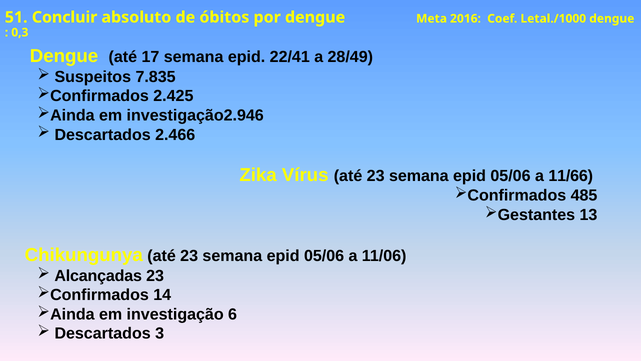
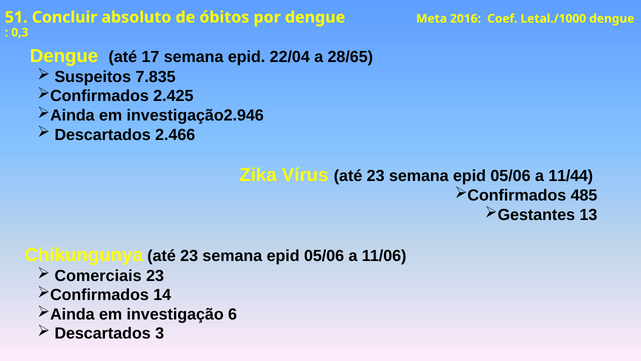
22/41: 22/41 -> 22/04 (290, 57)
28/49: 28/49 -> 28/65 (350, 57)
11/66: 11/66 -> 11/44 (571, 176)
Alcançadas: Alcançadas -> Comerciais (98, 276)
